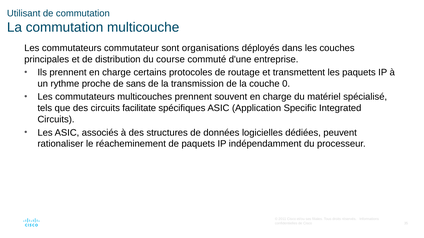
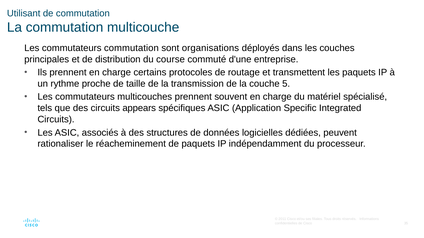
commutateurs commutateur: commutateur -> commutation (131, 48)
sans: sans -> taille (136, 84)
0: 0 -> 5 (286, 84)
facilitate: facilitate -> appears (139, 108)
